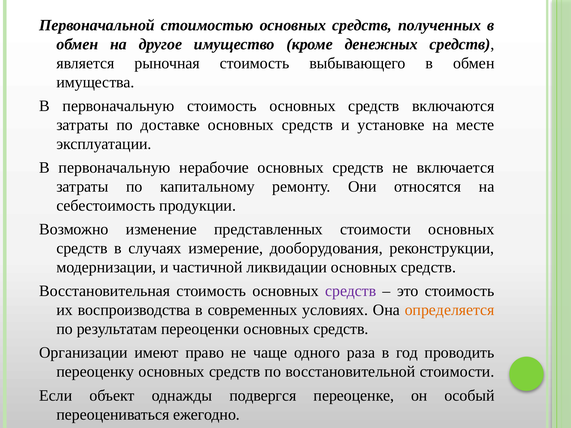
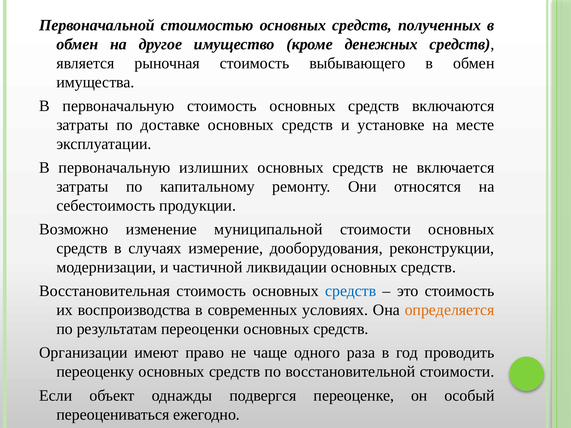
нерабочие: нерабочие -> излишних (214, 168)
представленных: представленных -> муниципальной (268, 229)
средств colour: purple -> blue (351, 291)
